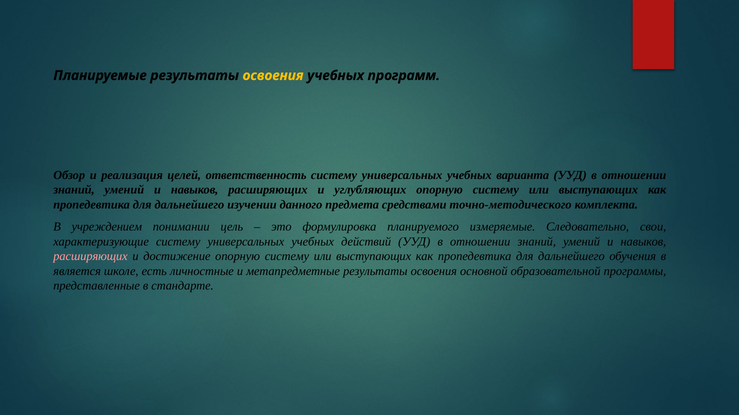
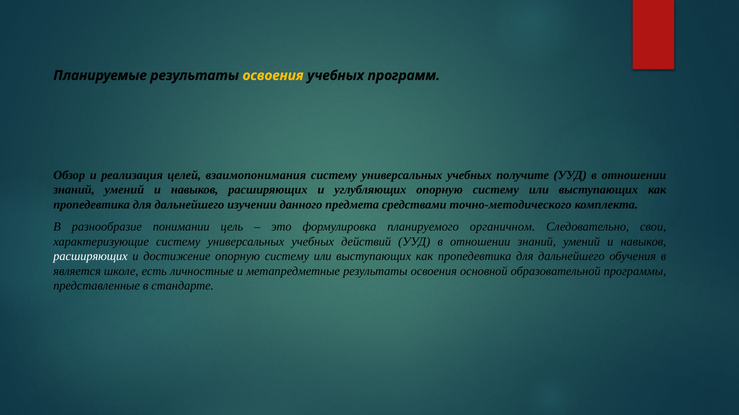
ответственность: ответственность -> взаимопонимания (256, 175)
варианта: варианта -> получите (523, 175)
учреждением: учреждением -> разнообразие (107, 227)
измеряемые: измеряемые -> органичном (502, 227)
расширяющих colour: pink -> white (90, 257)
